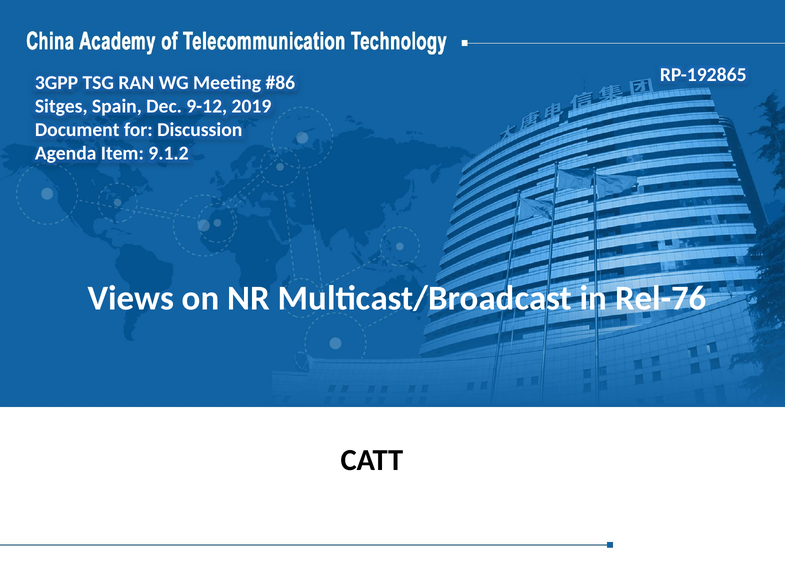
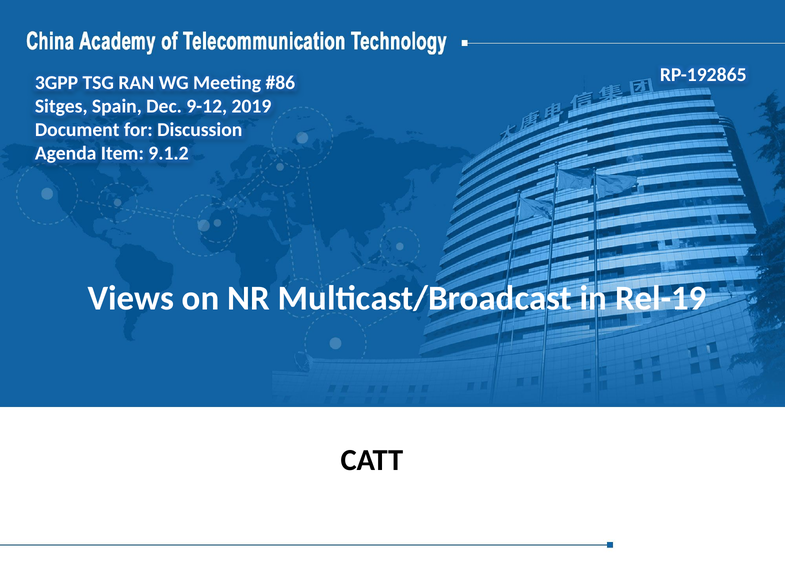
Rel-76: Rel-76 -> Rel-19 (661, 299)
